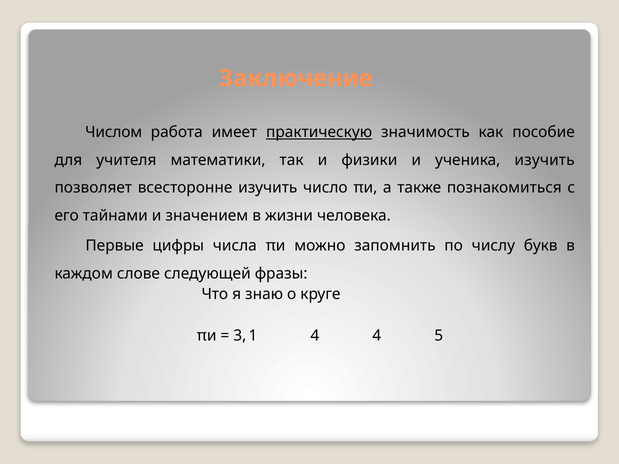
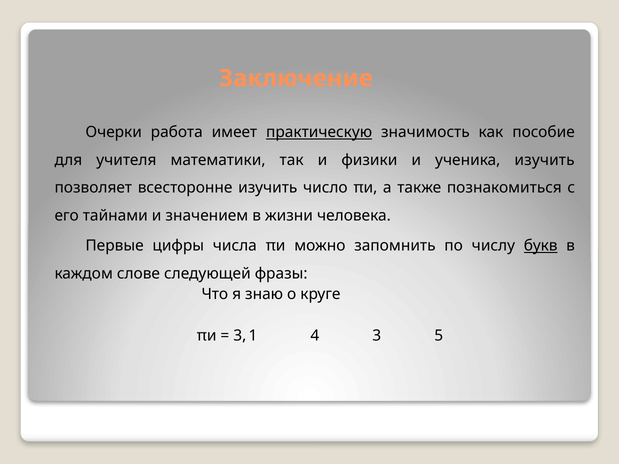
Числом: Числом -> Очерки (114, 132)
букв underline: none -> present (541, 246)
4 4: 4 -> 3 (377, 336)
